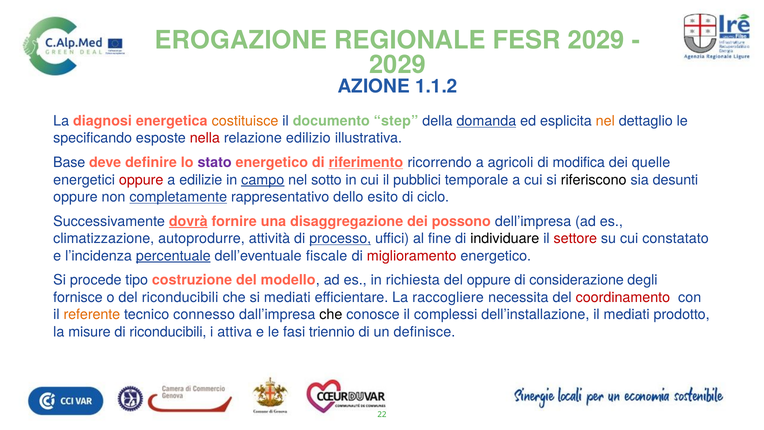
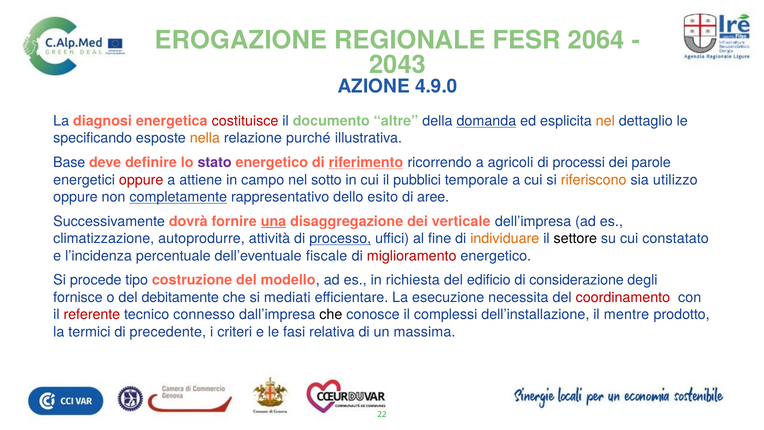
FESR 2029: 2029 -> 2064 (596, 40)
2029: 2029 -> 2043 (398, 65)
1.1.2: 1.1.2 -> 4.9.0 (436, 86)
costituisce colour: orange -> red (245, 121)
step: step -> altre (396, 121)
nella colour: red -> orange (205, 138)
edilizio: edilizio -> purché (308, 138)
modifica: modifica -> processi (579, 163)
quelle: quelle -> parole (651, 163)
edilizie: edilizie -> attiene (201, 180)
campo underline: present -> none (263, 180)
riferiscono colour: black -> orange (594, 180)
desunti: desunti -> utilizzo (675, 180)
ciclo: ciclo -> aree (433, 197)
dovrà underline: present -> none (188, 221)
una underline: none -> present (273, 221)
possono: possono -> verticale (461, 221)
individuare colour: black -> orange (505, 238)
settore colour: red -> black (575, 238)
percentuale underline: present -> none (173, 256)
del oppure: oppure -> edificio (489, 280)
del riconducibili: riconducibili -> debitamente (180, 297)
raccogliere: raccogliere -> esecuzione (448, 297)
referente colour: orange -> red (92, 314)
il mediati: mediati -> mentre (627, 314)
misure: misure -> termici (89, 332)
di riconducibili: riconducibili -> precedente (168, 332)
attiva: attiva -> criteri (235, 332)
triennio: triennio -> relativa (332, 332)
definisce: definisce -> massima (424, 332)
